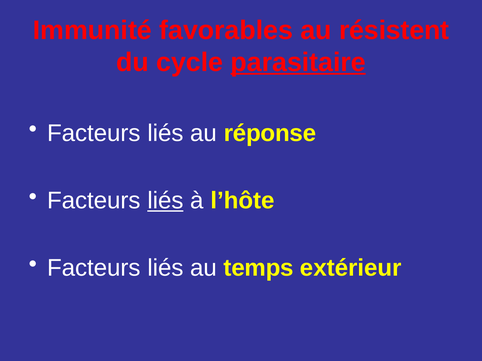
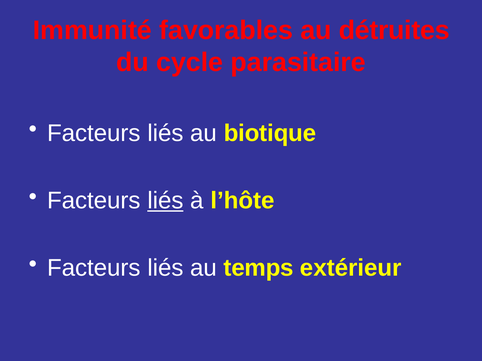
résistent: résistent -> détruites (394, 30)
parasitaire underline: present -> none (298, 63)
réponse: réponse -> biotique (270, 133)
